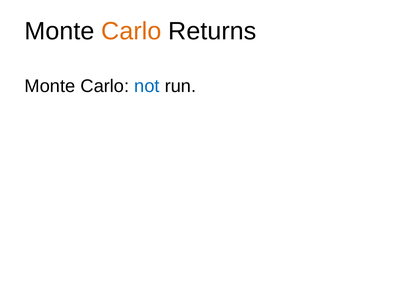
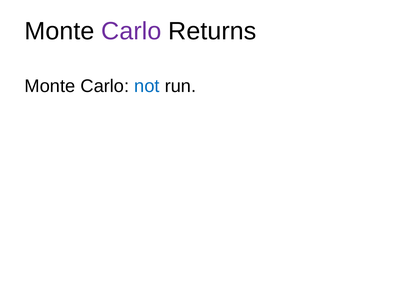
Carlo colour: orange -> purple (131, 31)
